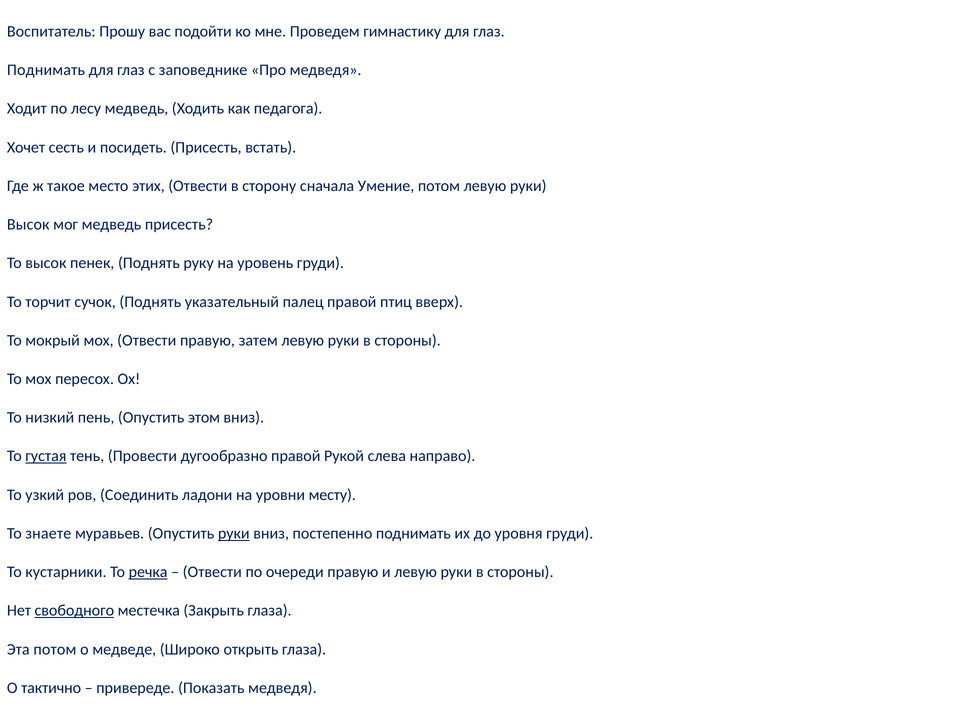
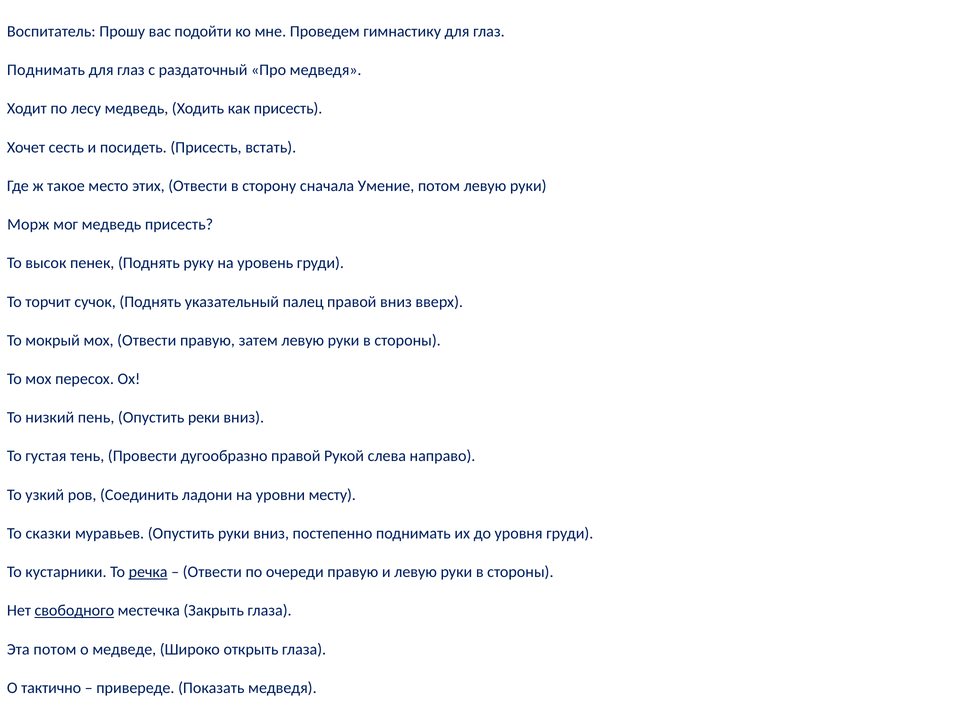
заповеднике: заповеднике -> раздаточный (203, 70)
как педагога: педагога -> присесть (288, 109)
Высок: Высок -> Морж (28, 224)
правой птиц: птиц -> вниз (396, 302)
этом: этом -> реки (204, 417)
густая underline: present -> none (46, 456)
знаете: знаете -> сказки (48, 533)
руки underline: present -> none (234, 533)
